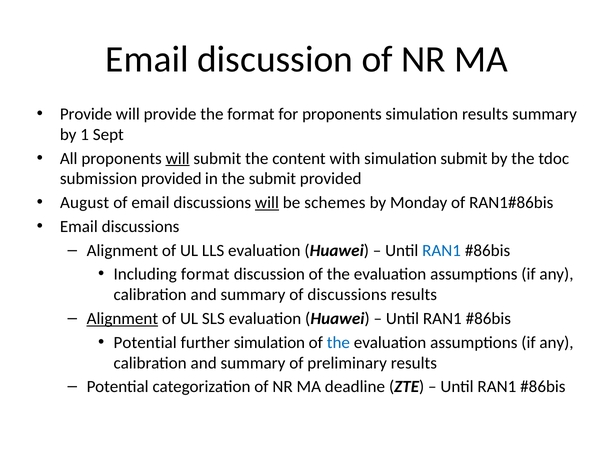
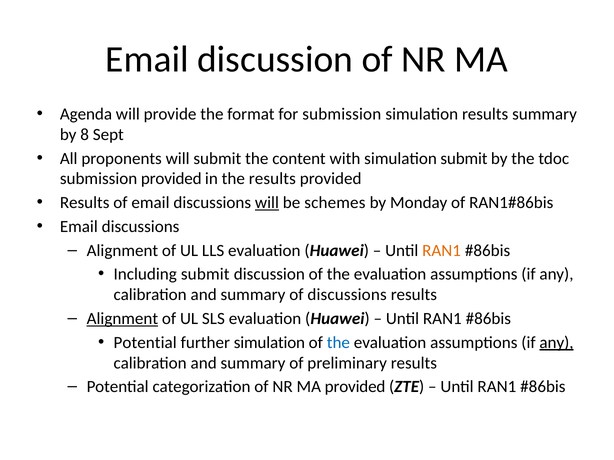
Provide: Provide -> Agenda (86, 114)
for proponents: proponents -> submission (342, 114)
1: 1 -> 8 (85, 135)
will underline: present -> none (178, 159)
the submit: submit -> results (272, 179)
August: August -> Results (85, 203)
RAN1 colour: blue -> orange (442, 251)
Including format: format -> submit (205, 275)
any underline: none -> present (557, 343)
MA deadline: deadline -> provided (355, 387)
